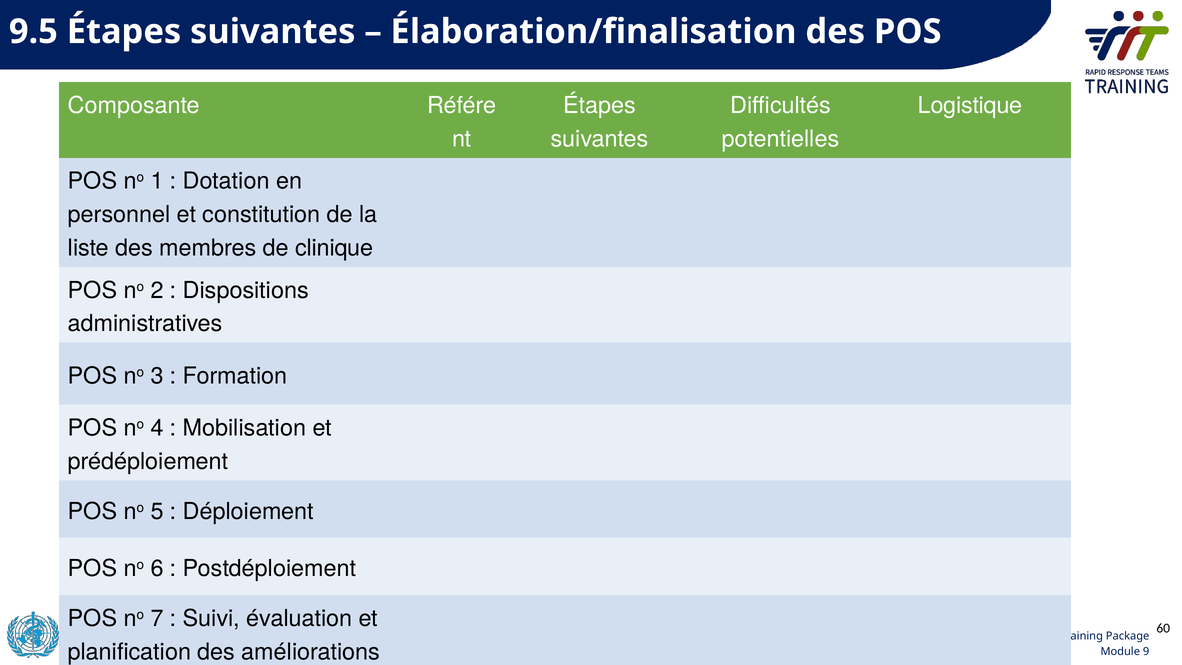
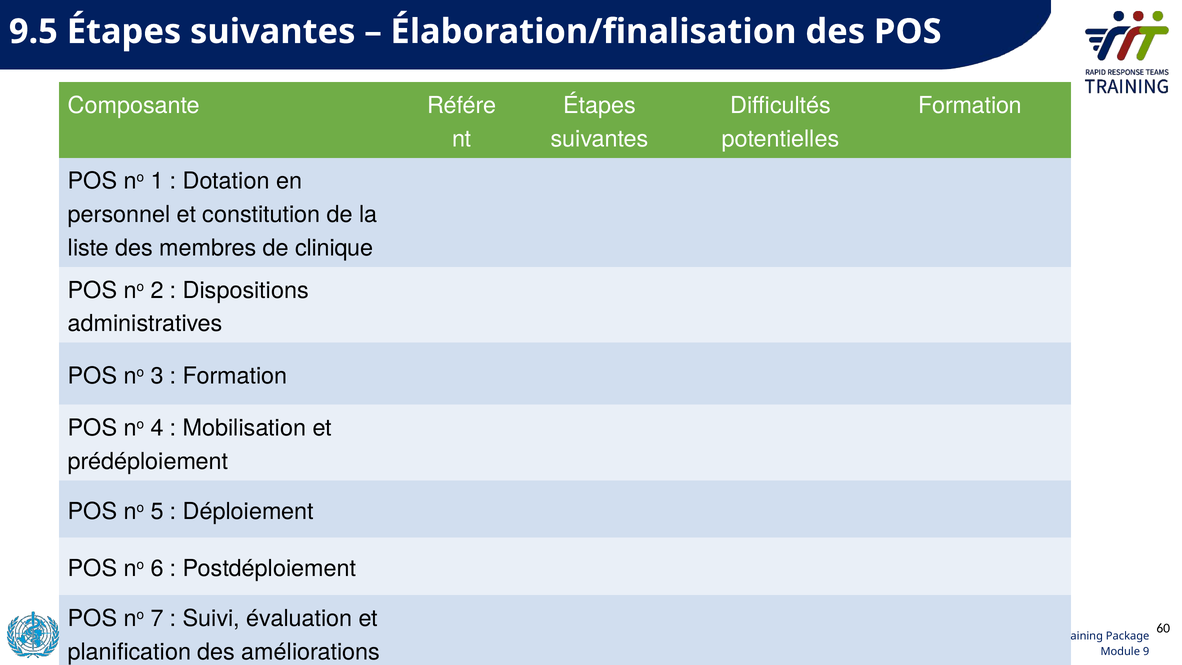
Logistique: Logistique -> Formation (970, 105)
